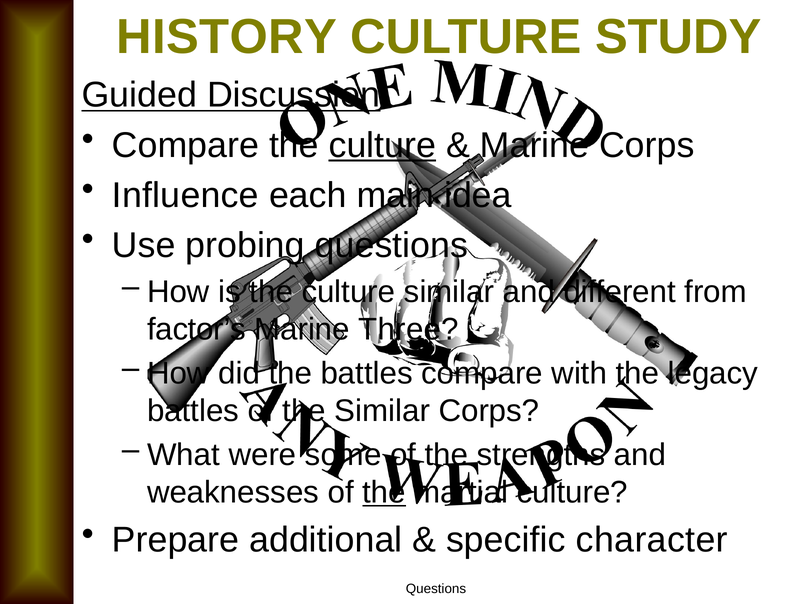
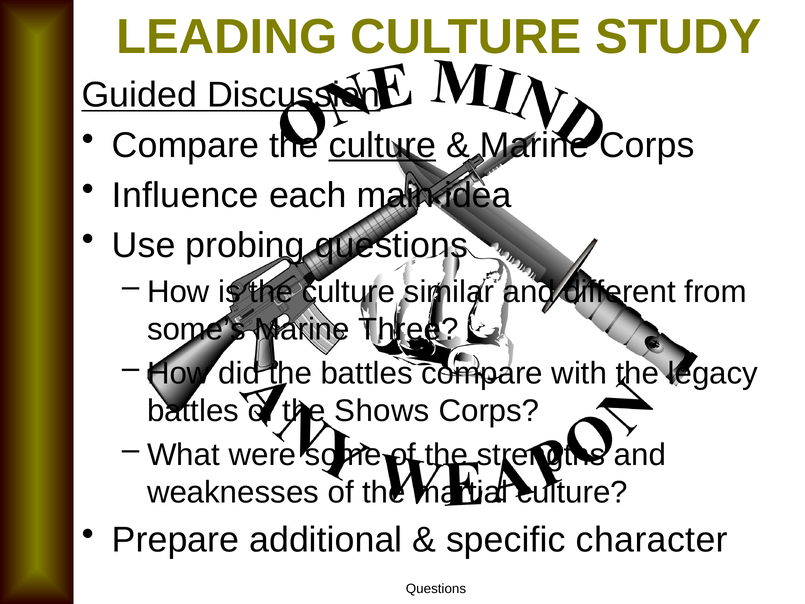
HISTORY: HISTORY -> LEADING (227, 37)
factor’s: factor’s -> some’s (196, 329)
the Similar: Similar -> Shows (382, 411)
the underline: present -> none (384, 492)
